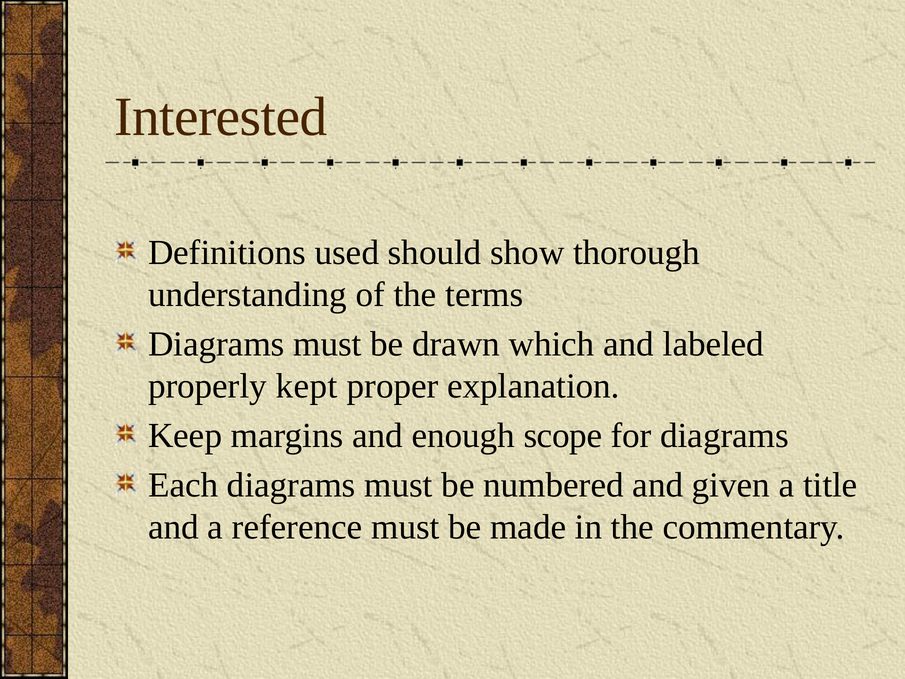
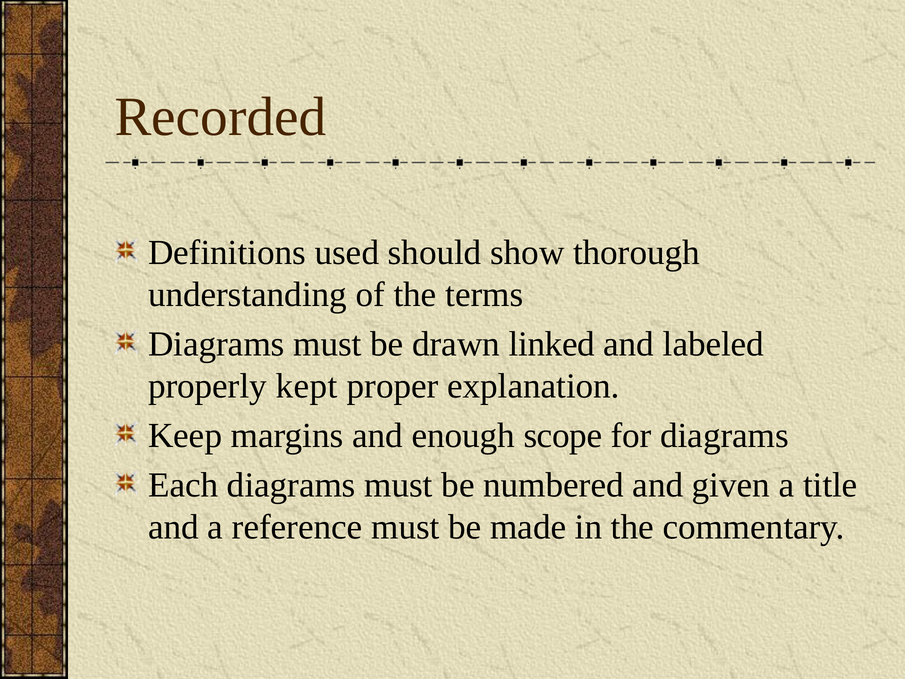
Interested: Interested -> Recorded (220, 117)
which: which -> linked (552, 344)
